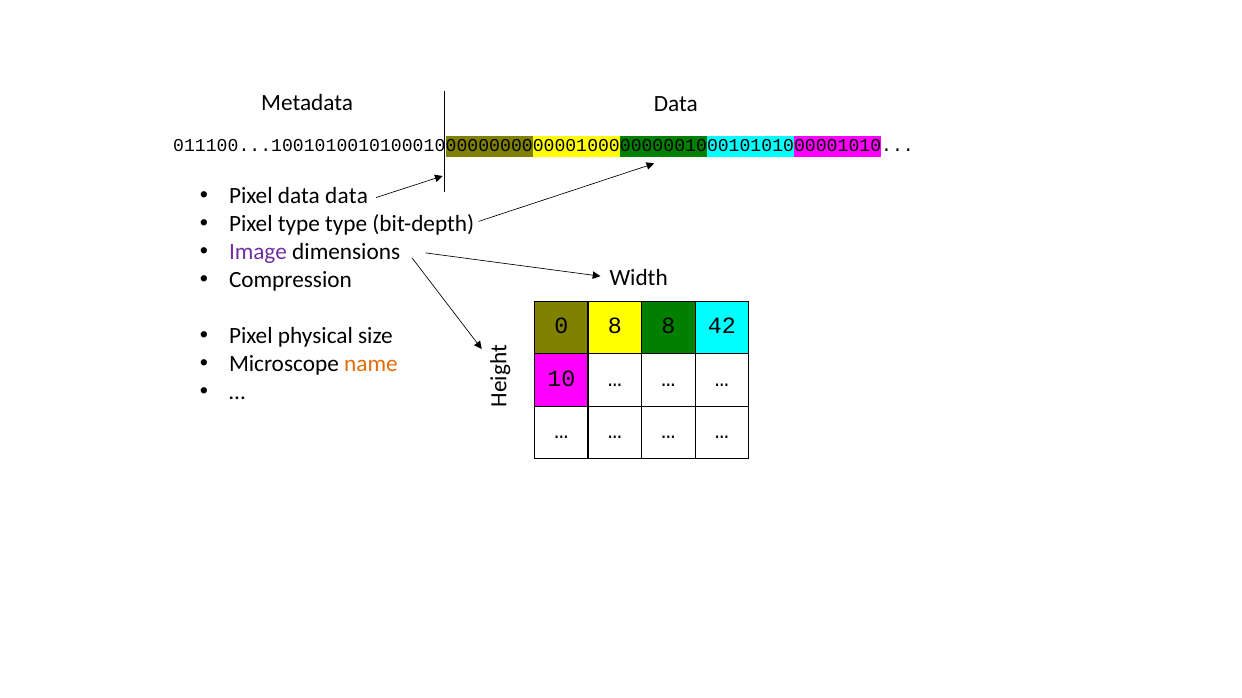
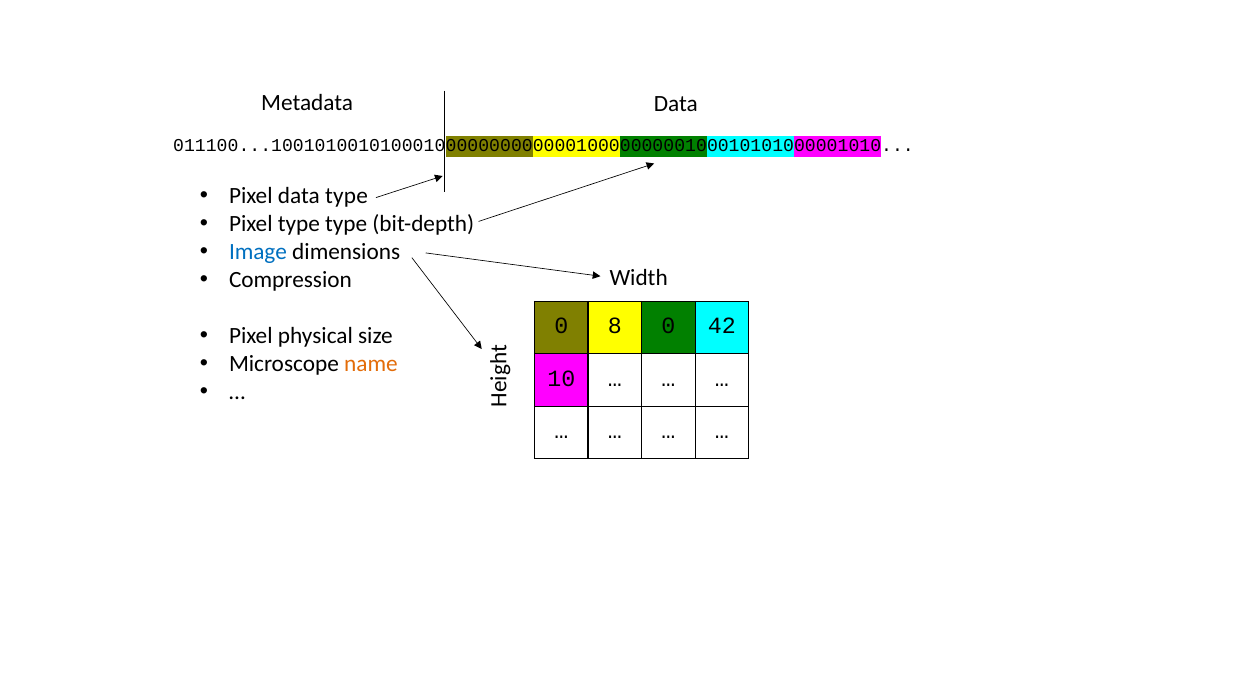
data data: data -> type (347, 196)
Image colour: purple -> blue (258, 252)
8 8: 8 -> 0 (668, 326)
